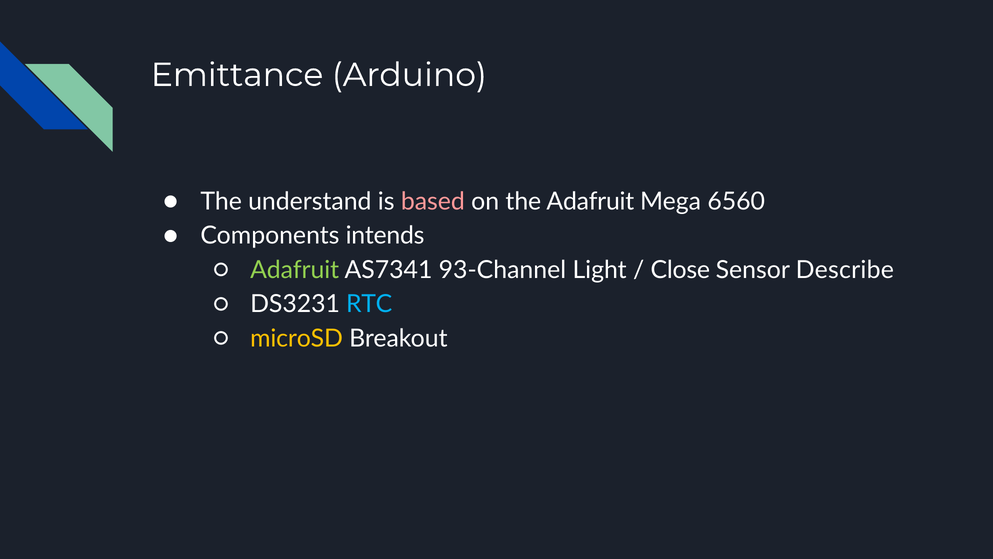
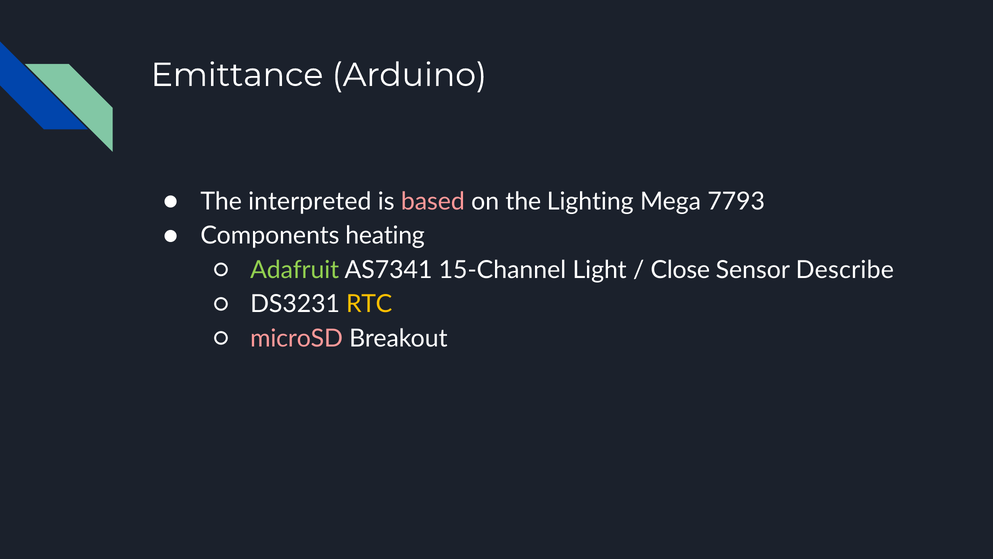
understand: understand -> interpreted (310, 201)
the Adafruit: Adafruit -> Lighting (590, 201)
6560: 6560 -> 7793 (736, 201)
intends: intends -> heating (385, 235)
93-Channel: 93-Channel -> 15-Channel (502, 270)
RTC colour: light blue -> yellow (369, 304)
microSD colour: yellow -> pink (297, 338)
